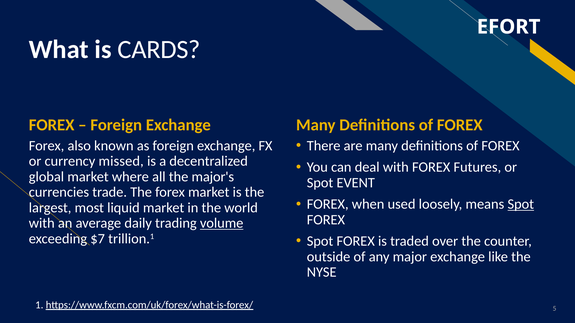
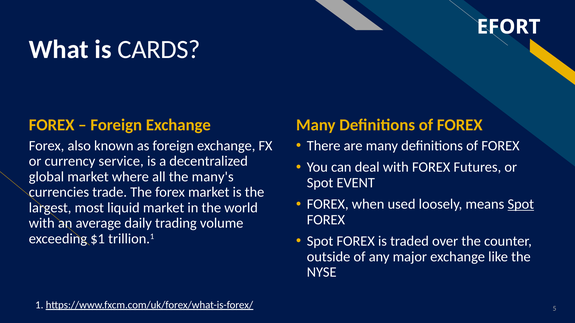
missed: missed -> service (121, 161)
major's: major's -> many's (213, 177)
volume underline: present -> none (222, 224)
$7: $7 -> $1 (98, 239)
